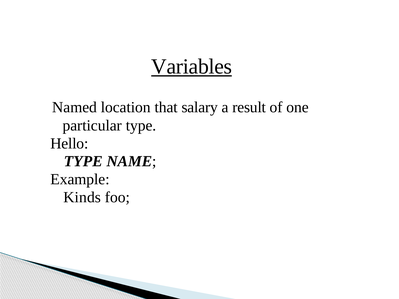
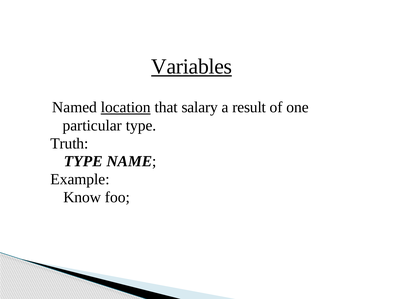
location underline: none -> present (126, 107)
Hello: Hello -> Truth (69, 144)
Kinds: Kinds -> Know (82, 198)
